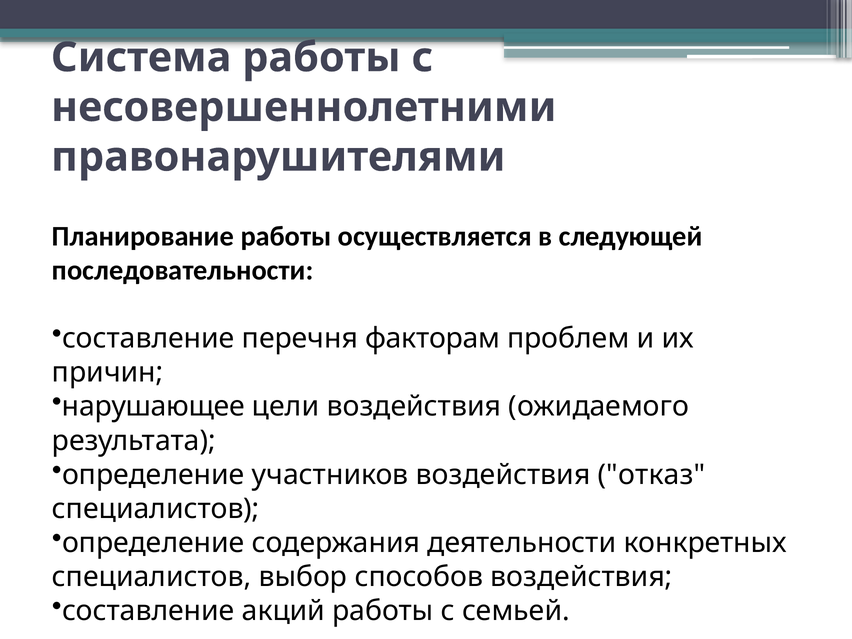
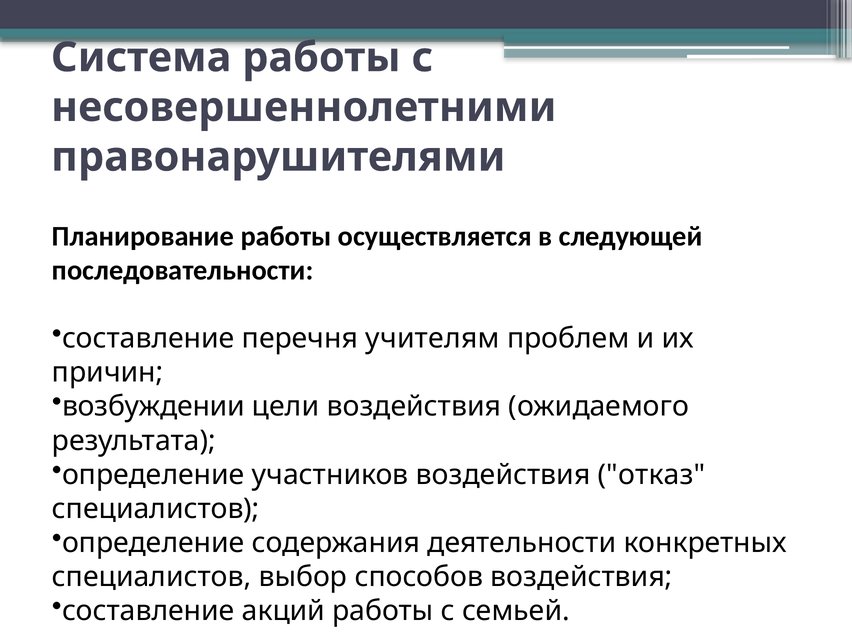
факторам: факторам -> учителям (432, 338)
нарушающее: нарушающее -> возбуждении (153, 407)
